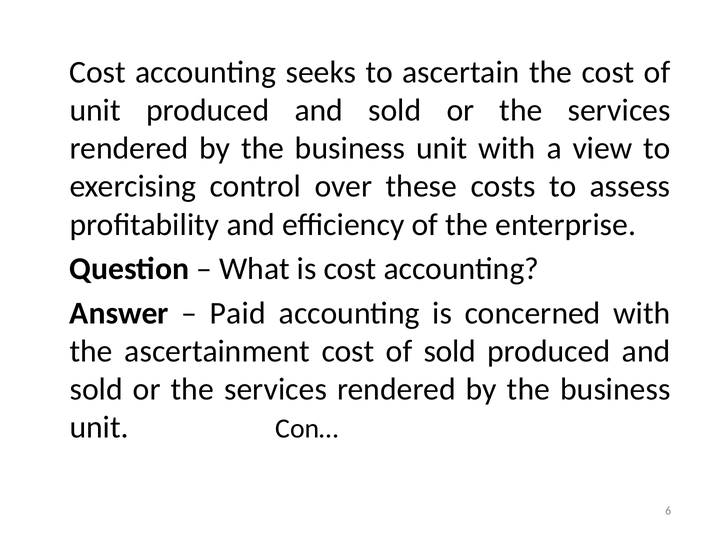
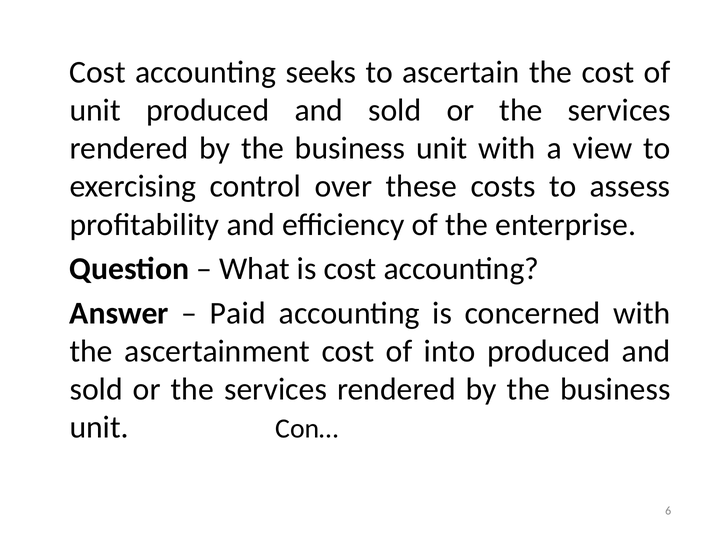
of sold: sold -> into (450, 352)
